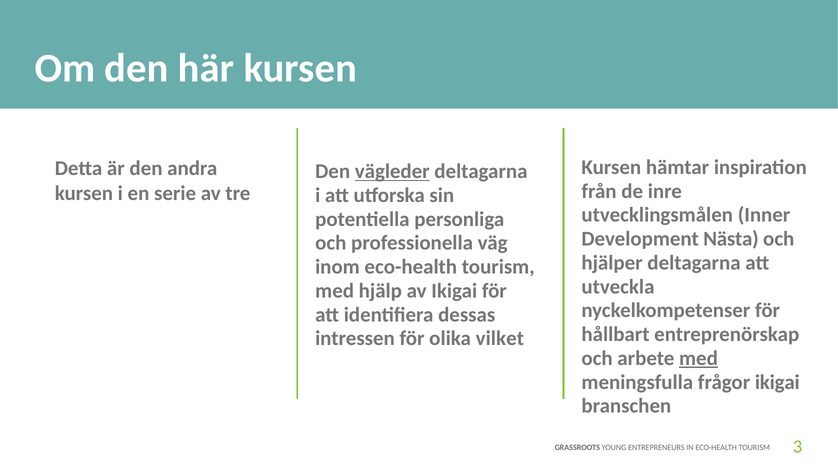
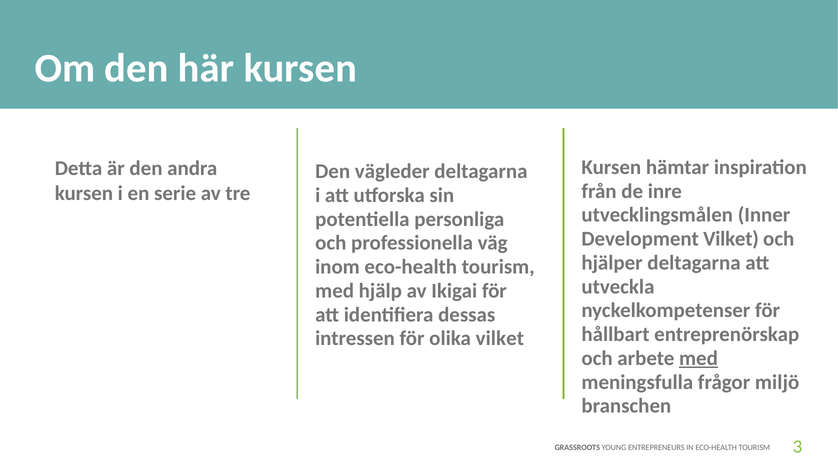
vägleder underline: present -> none (392, 172)
Development Nästa: Nästa -> Vilket (731, 239)
frågor ikigai: ikigai -> miljö (777, 382)
